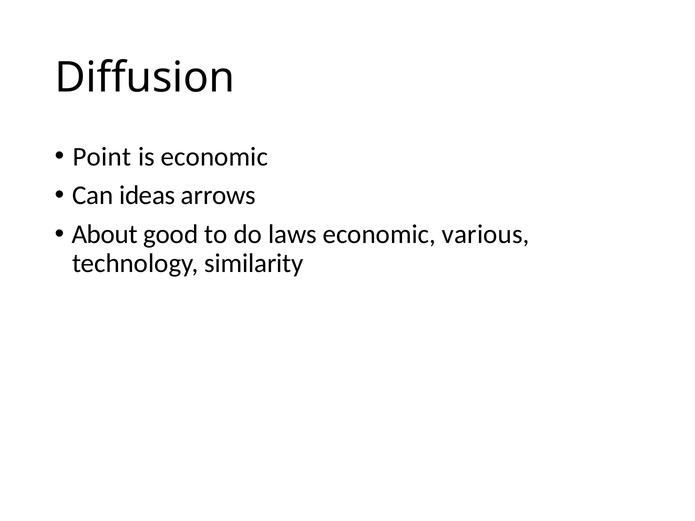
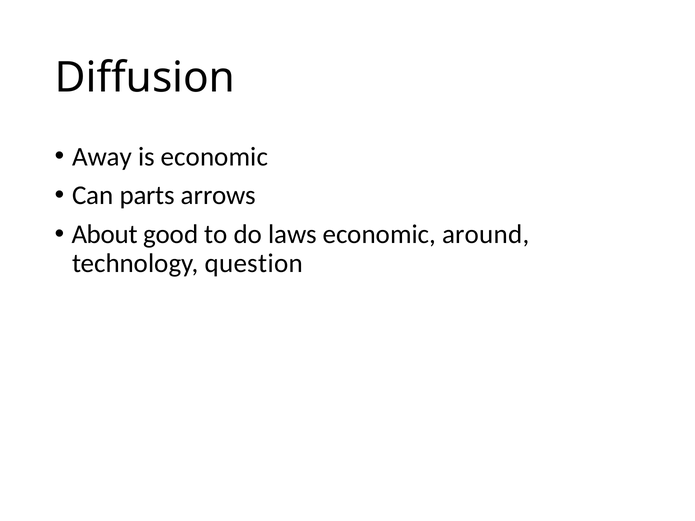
Point: Point -> Away (102, 157)
ideas: ideas -> parts (147, 196)
various: various -> around (486, 234)
similarity: similarity -> question (254, 264)
